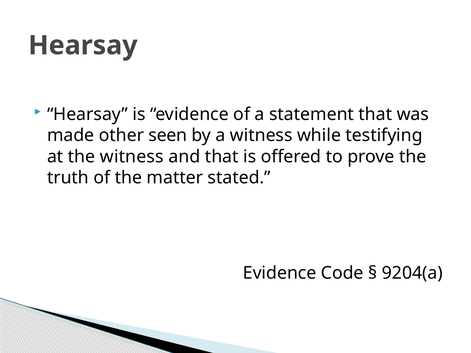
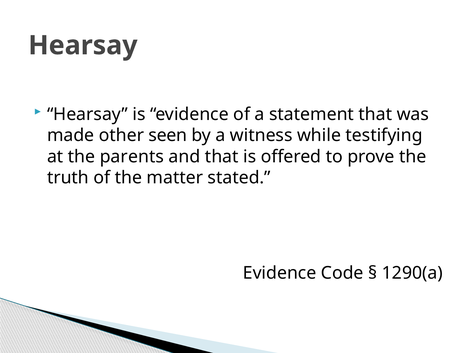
the witness: witness -> parents (132, 157)
9204(a: 9204(a -> 1290(a (412, 273)
